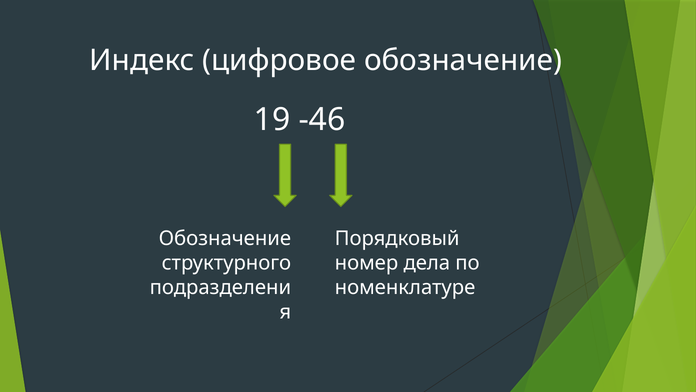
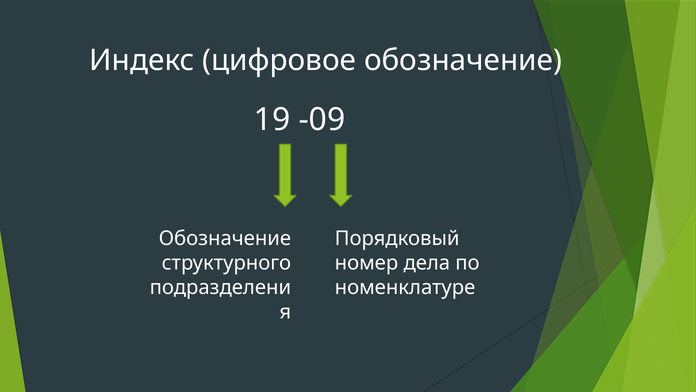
-46: -46 -> -09 (322, 120)
